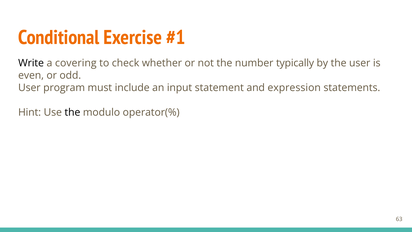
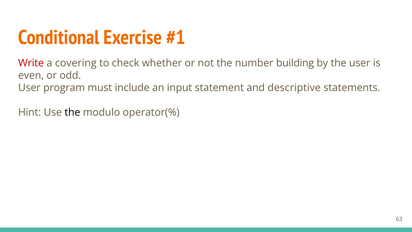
Write colour: black -> red (31, 63)
typically: typically -> building (295, 63)
expression: expression -> descriptive (294, 88)
